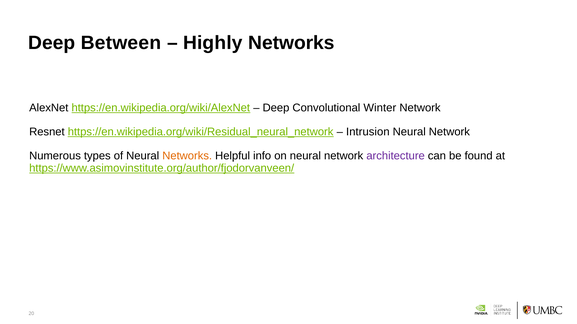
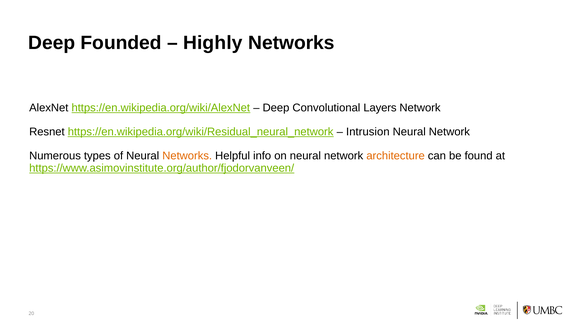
Between: Between -> Founded (121, 43)
Winter: Winter -> Layers (380, 108)
architecture colour: purple -> orange (396, 156)
